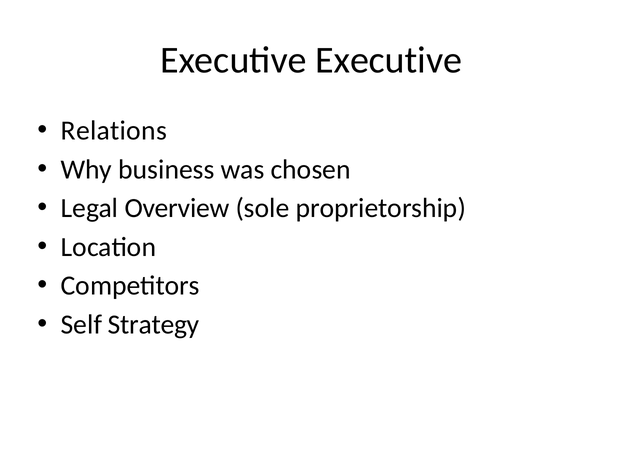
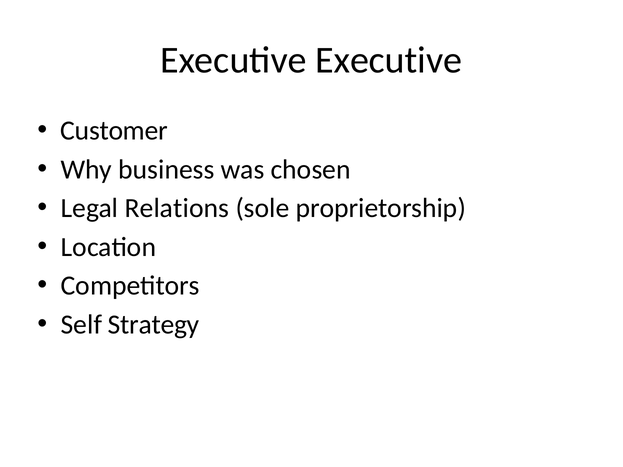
Relations: Relations -> Customer (114, 131)
Overview: Overview -> Relations (177, 208)
